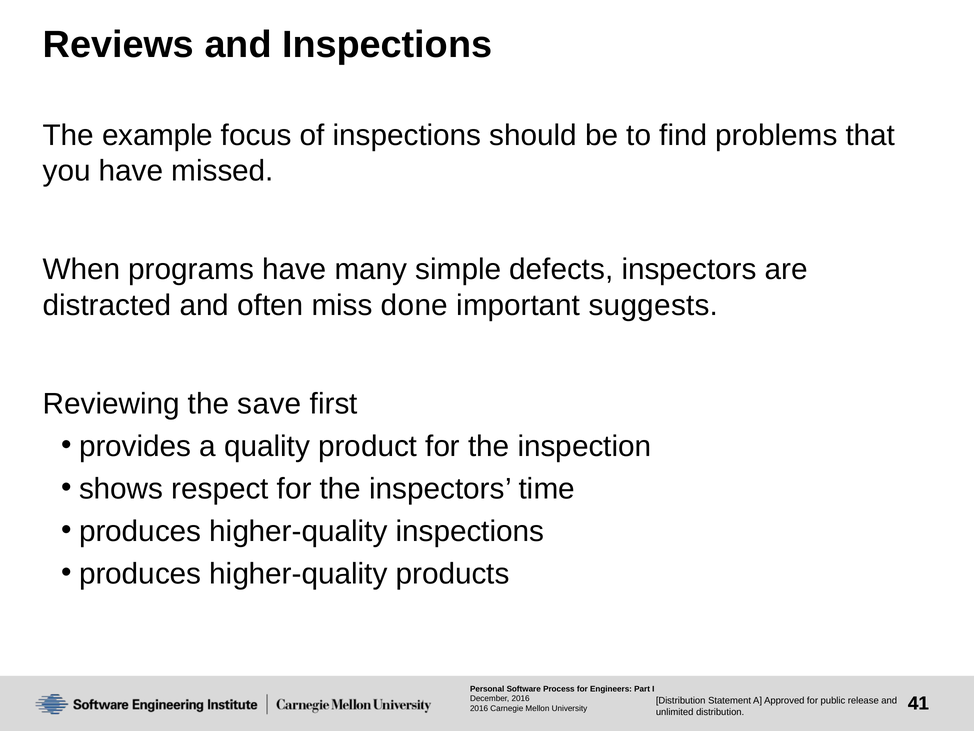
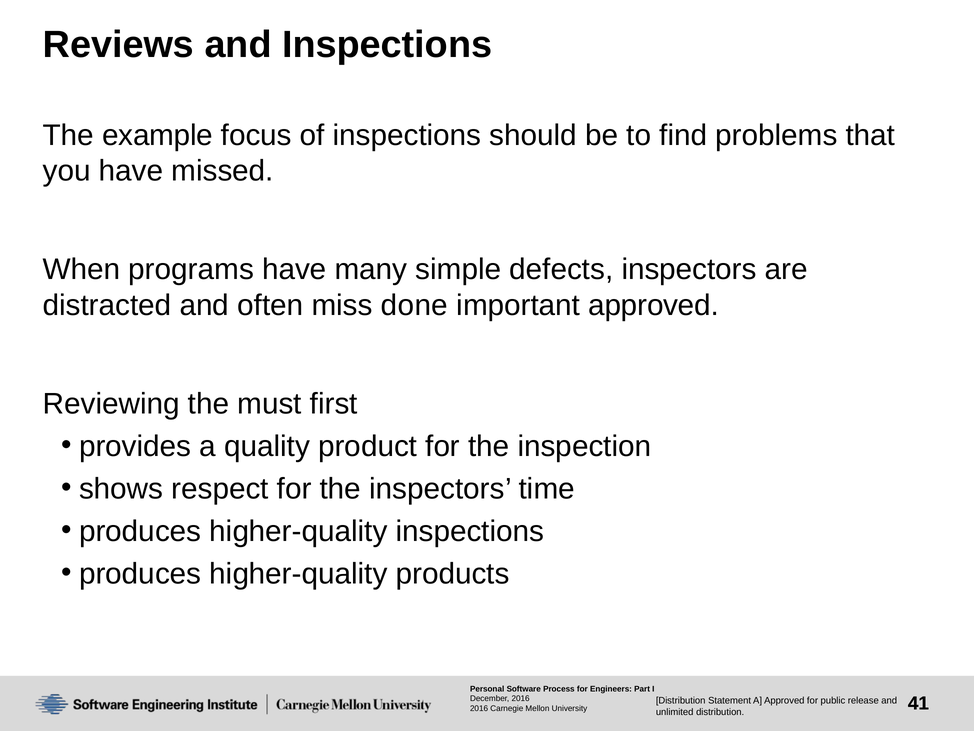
important suggests: suggests -> approved (654, 305)
save: save -> must (270, 404)
